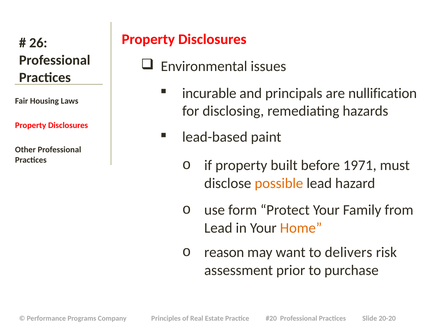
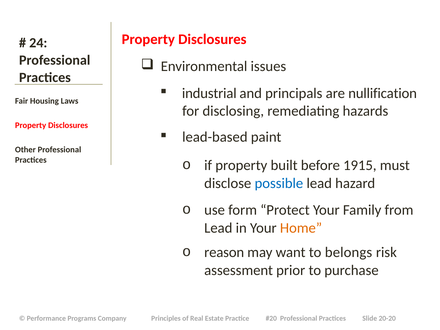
26: 26 -> 24 (38, 43)
incurable: incurable -> industrial (209, 93)
1971: 1971 -> 1915 (360, 165)
possible colour: orange -> blue (279, 183)
delivers: delivers -> belongs (349, 252)
